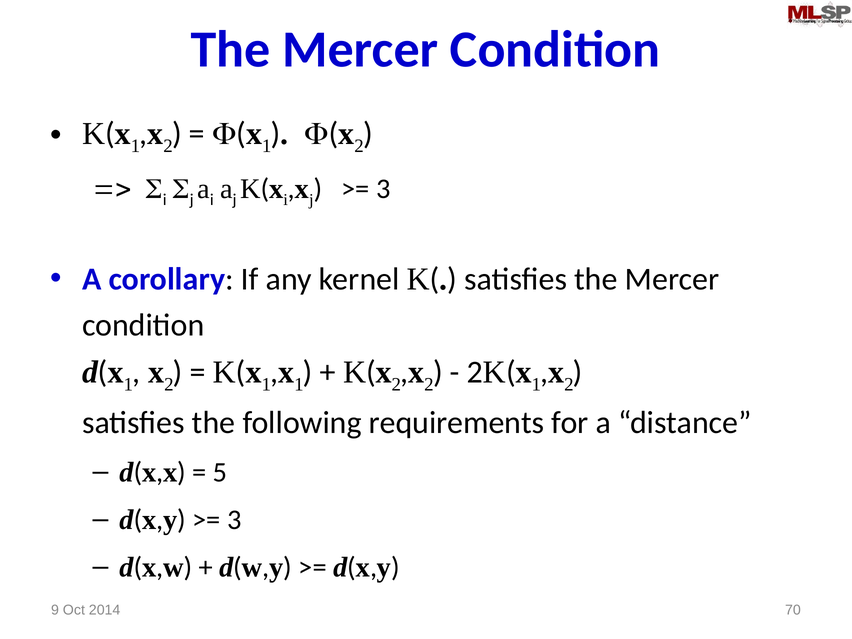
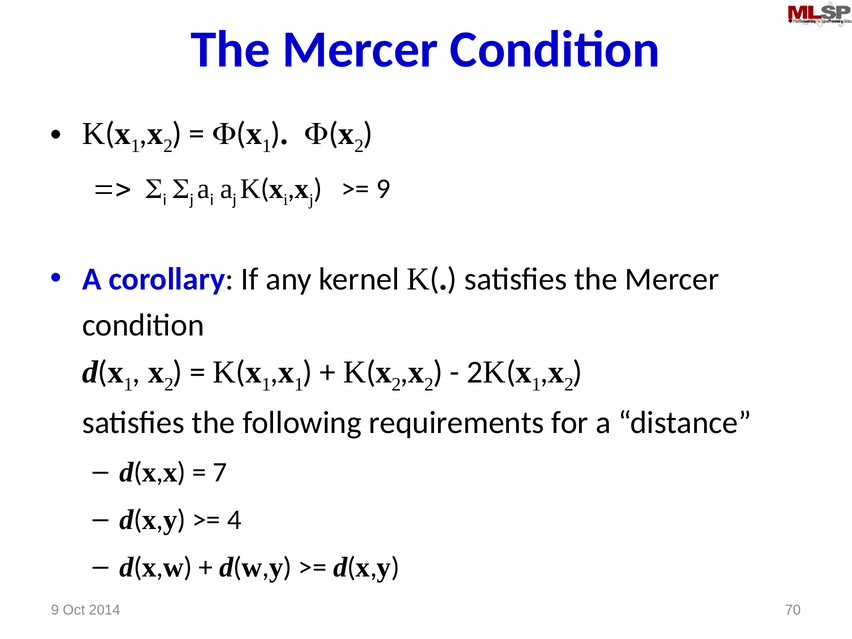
3: 3 -> 9 (383, 189)
5: 5 -> 7 (220, 472)
3: 3 -> 4 (234, 520)
